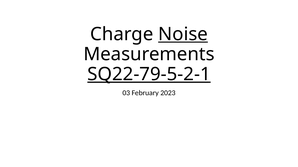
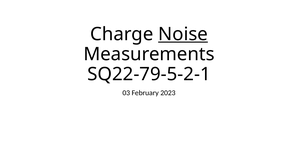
SQ22-79-5-2-1 underline: present -> none (149, 74)
